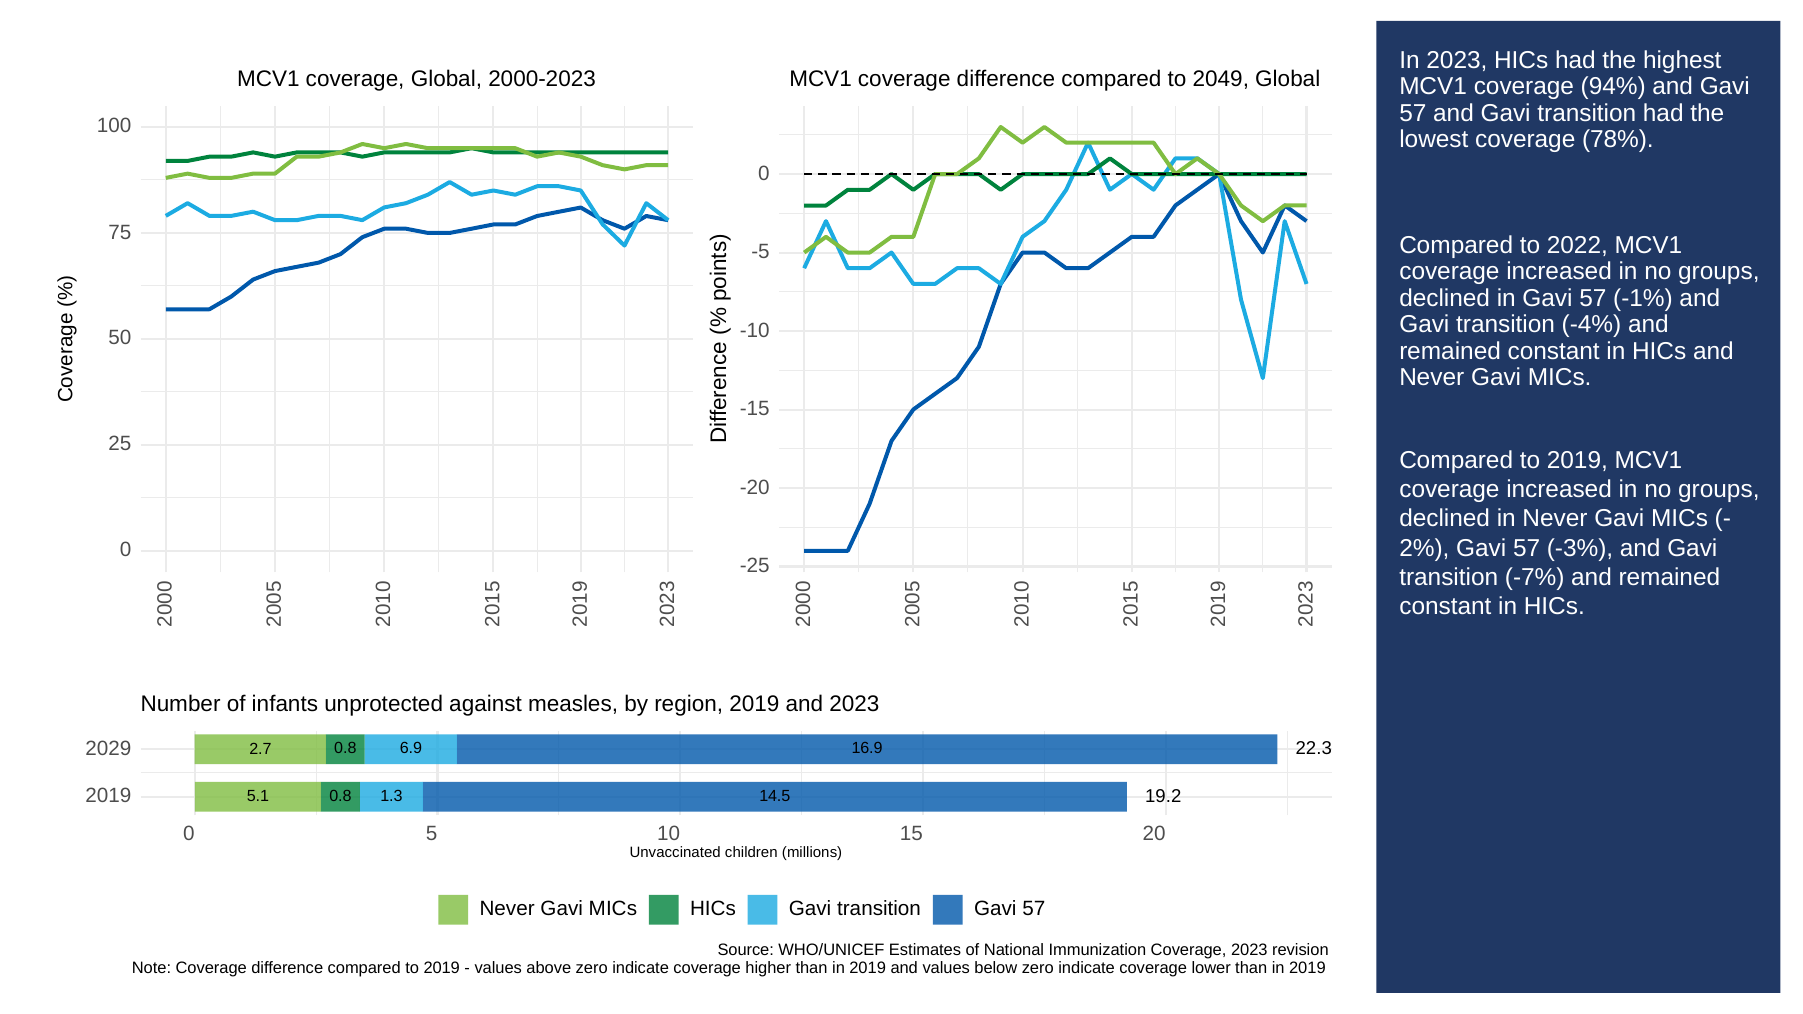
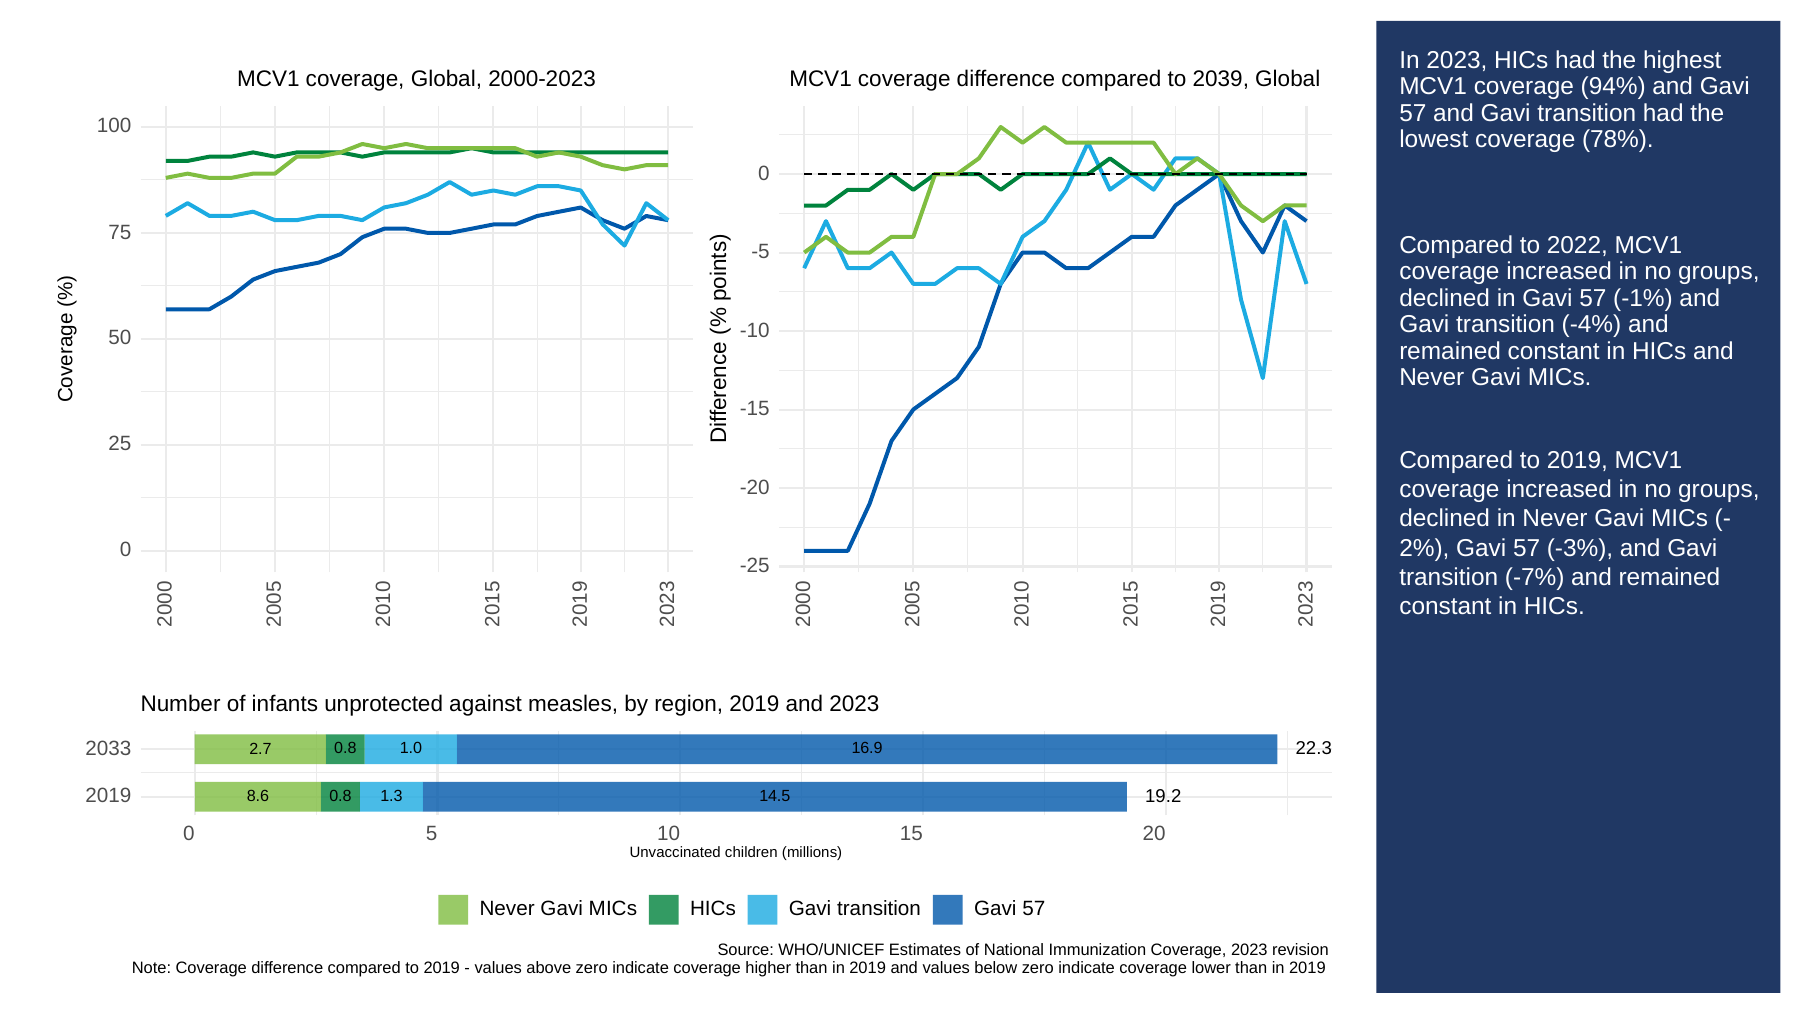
2049: 2049 -> 2039 (1221, 80)
2029: 2029 -> 2033 (108, 749)
6.9: 6.9 -> 1.0 (411, 749)
5.1: 5.1 -> 8.6 (258, 796)
